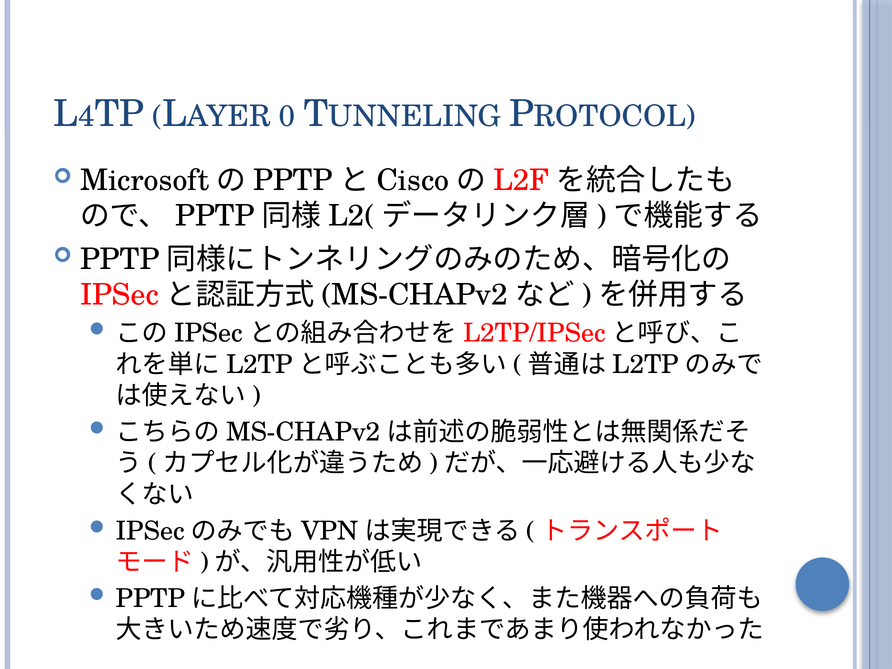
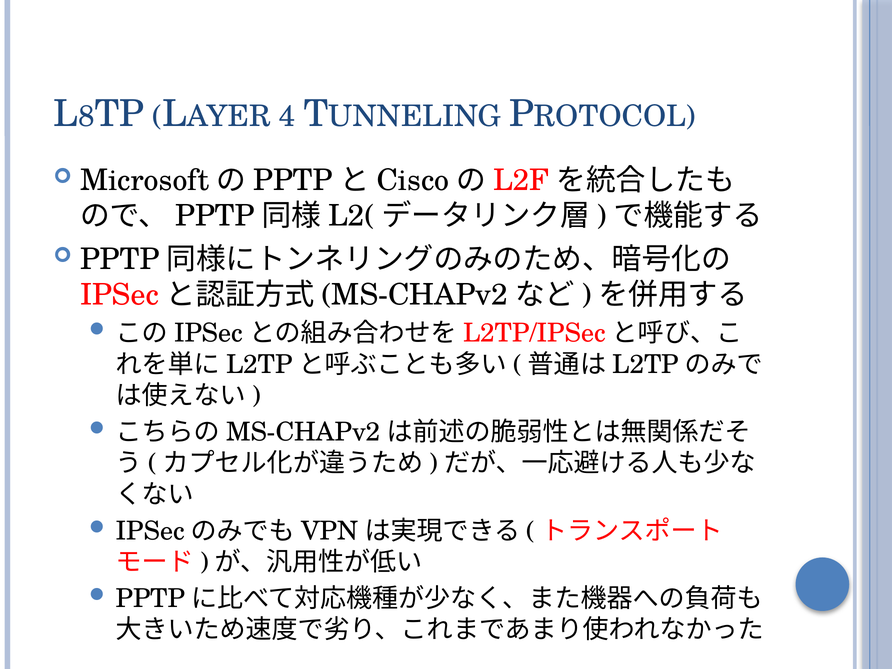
4: 4 -> 8 (86, 117)
0: 0 -> 4 (287, 117)
